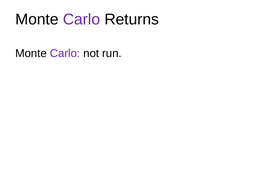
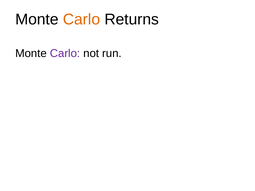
Carlo colour: purple -> orange (81, 19)
